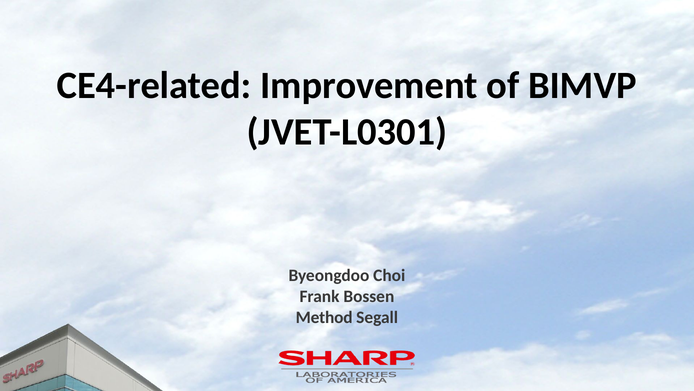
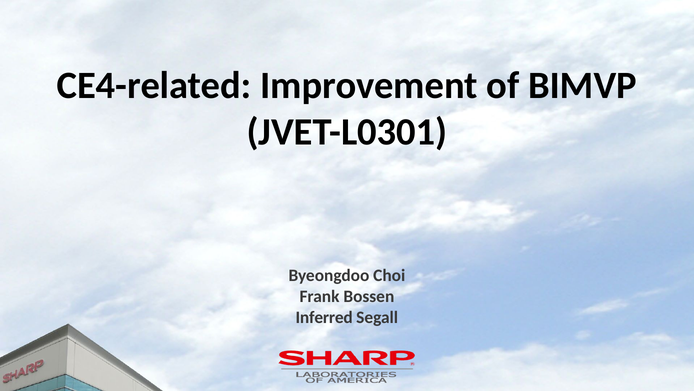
Method: Method -> Inferred (324, 317)
